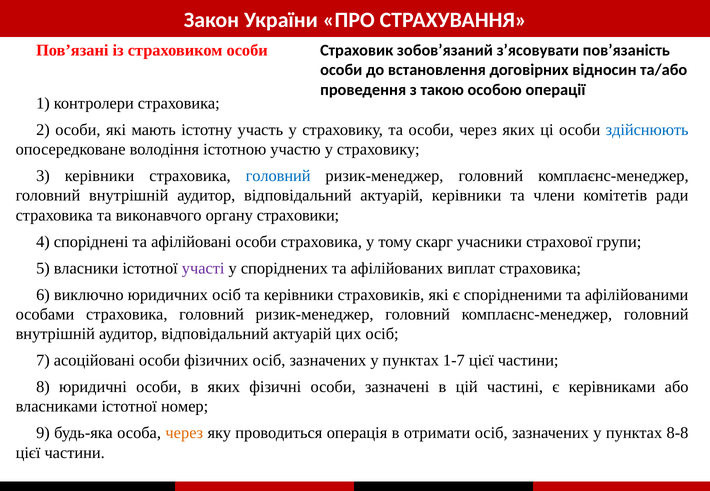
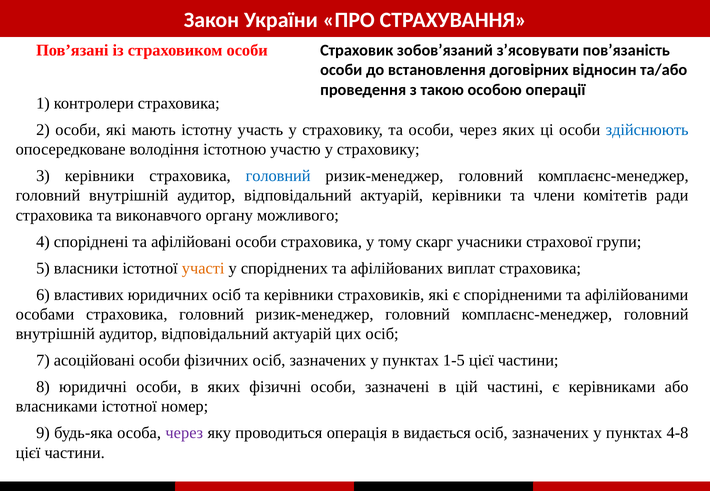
страховики: страховики -> можливого (298, 215)
участі colour: purple -> orange (203, 268)
виключно: виключно -> властивих (89, 295)
1-7: 1-7 -> 1-5 (454, 361)
через colour: orange -> purple (184, 433)
отримати: отримати -> видається (437, 433)
8-8: 8-8 -> 4-8 (677, 433)
